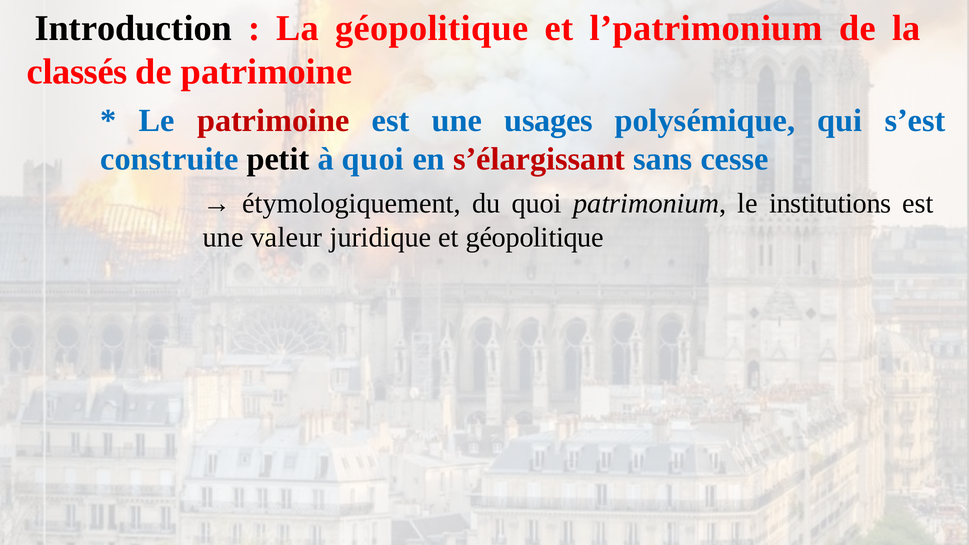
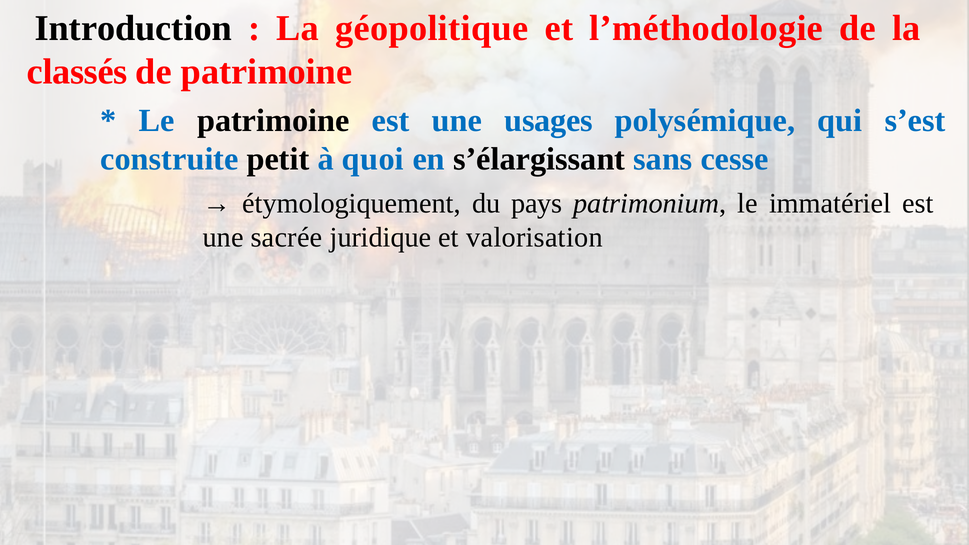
l’patrimonium: l’patrimonium -> l’méthodologie (706, 28)
patrimoine colour: red -> black (273, 121)
s’élargissant colour: red -> black (539, 159)
du quoi: quoi -> pays (537, 204)
institutions: institutions -> immatériel (830, 204)
valeur: valeur -> sacrée (287, 237)
et géopolitique: géopolitique -> valorisation (535, 237)
